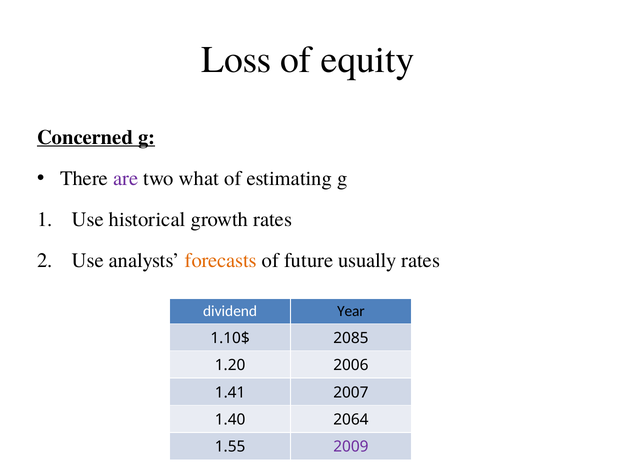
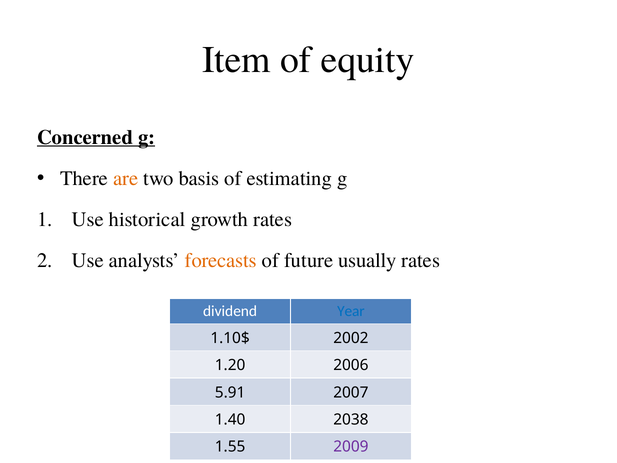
Loss: Loss -> Item (236, 60)
are colour: purple -> orange (126, 178)
what: what -> basis (199, 178)
Year colour: black -> blue (351, 311)
2085: 2085 -> 2002 (351, 338)
1.41: 1.41 -> 5.91 (230, 392)
2064: 2064 -> 2038 (351, 419)
